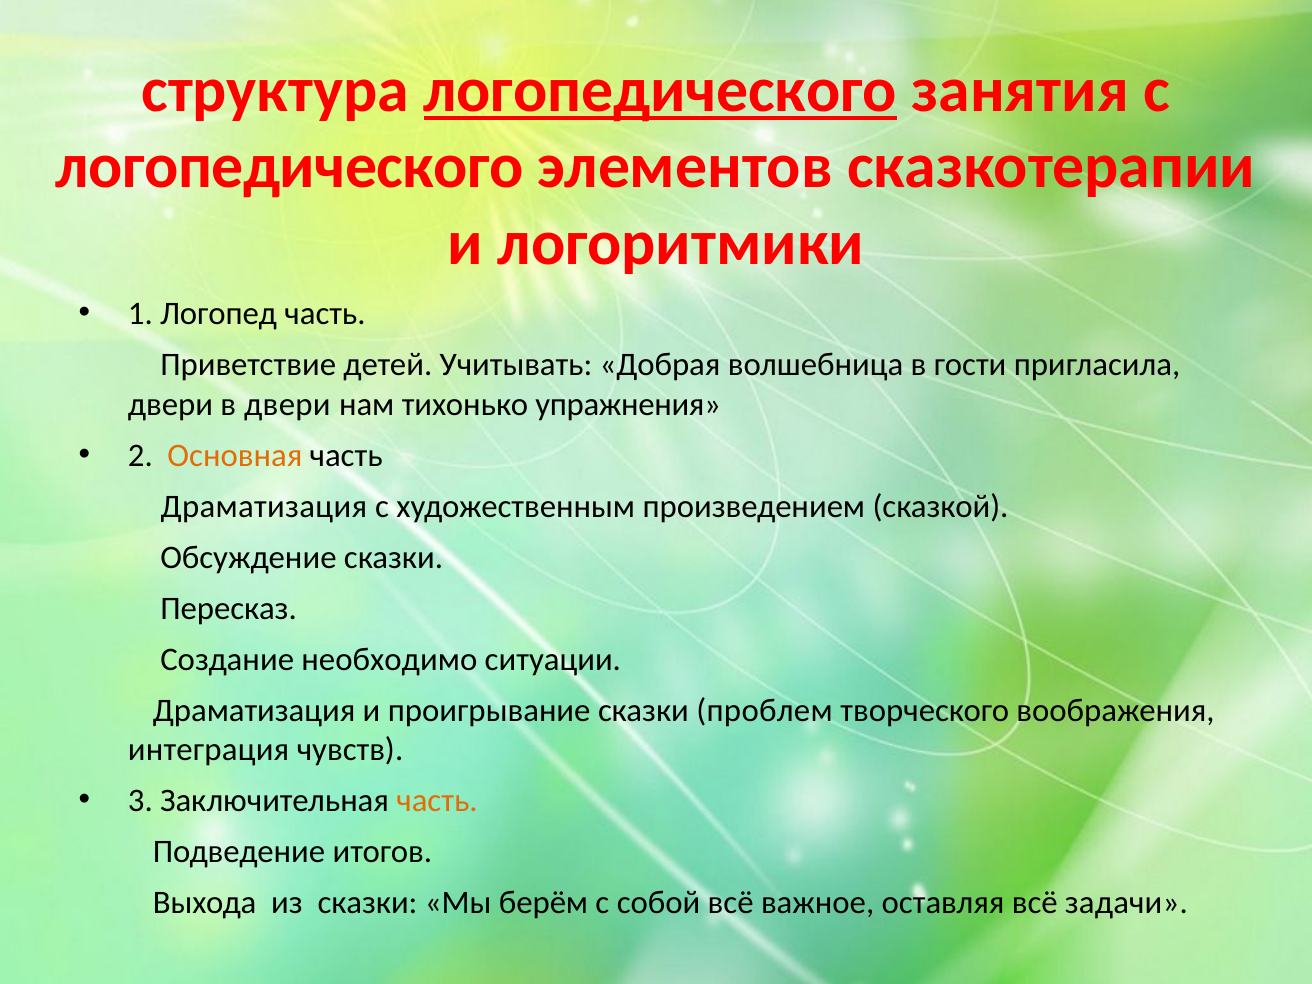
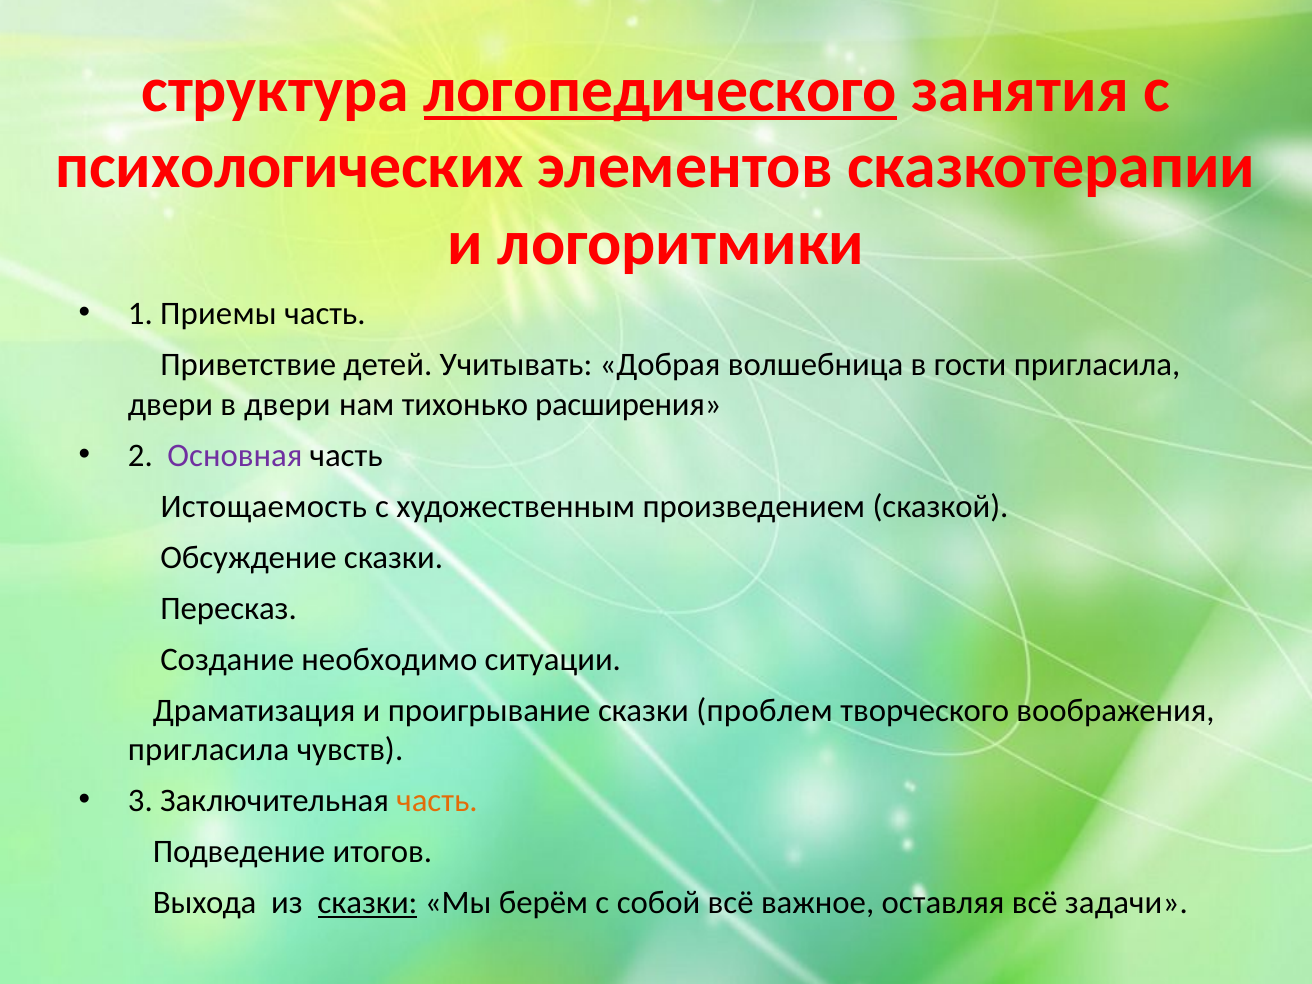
логопедического: логопедического -> психологических (290, 167)
Логопед: Логопед -> Приемы (218, 314)
упражнения: упражнения -> расширения (628, 404)
Основная colour: orange -> purple (235, 455)
Драматизация: Драматизация -> Истощаемость (264, 506)
интеграция: интеграция -> пригласила (209, 750)
сказки underline: none -> present (367, 903)
